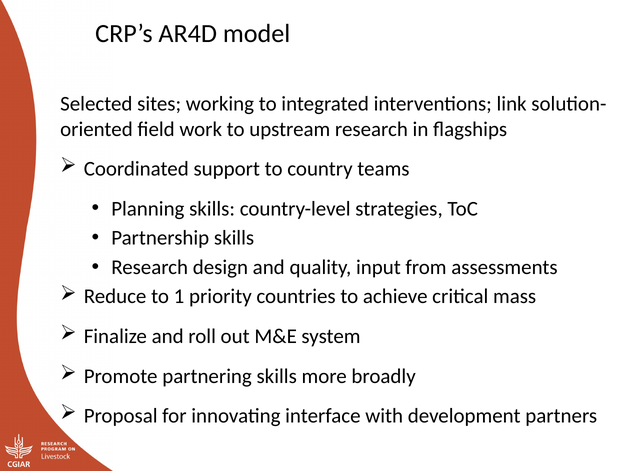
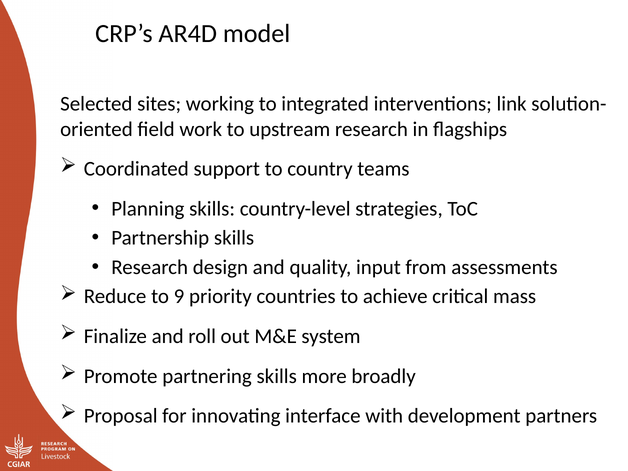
1: 1 -> 9 (179, 297)
